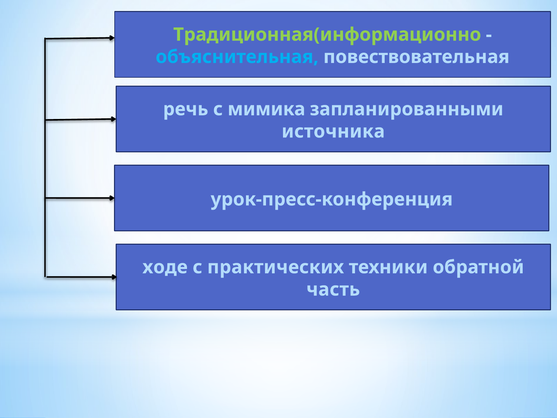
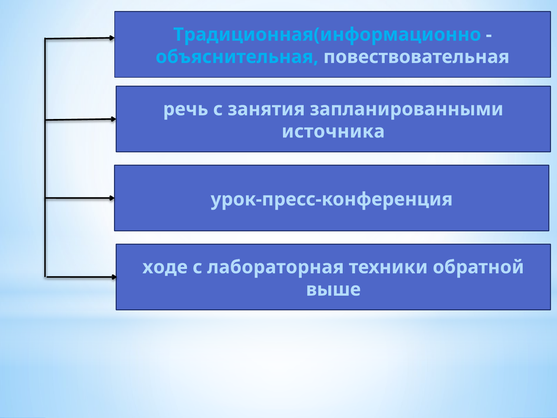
Традиционная(информационно colour: light green -> light blue (327, 35)
мимика: мимика -> занятия (266, 109)
практических: практических -> лабораторная (276, 267)
часть: часть -> выше (333, 289)
